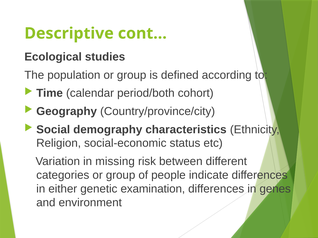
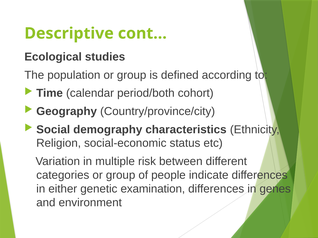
missing: missing -> multiple (115, 162)
